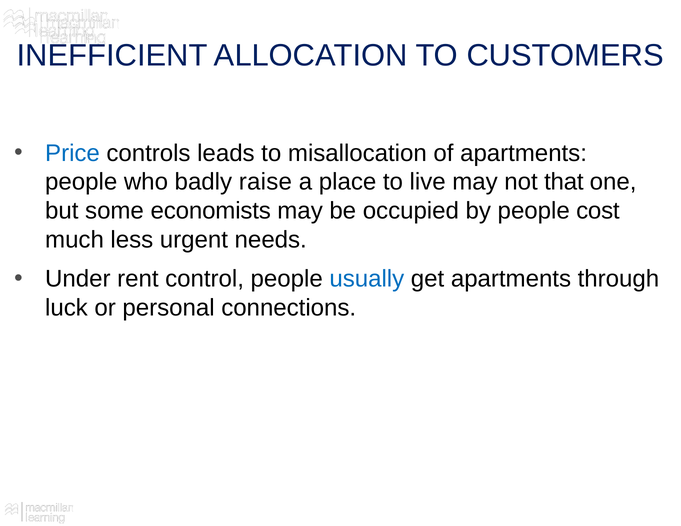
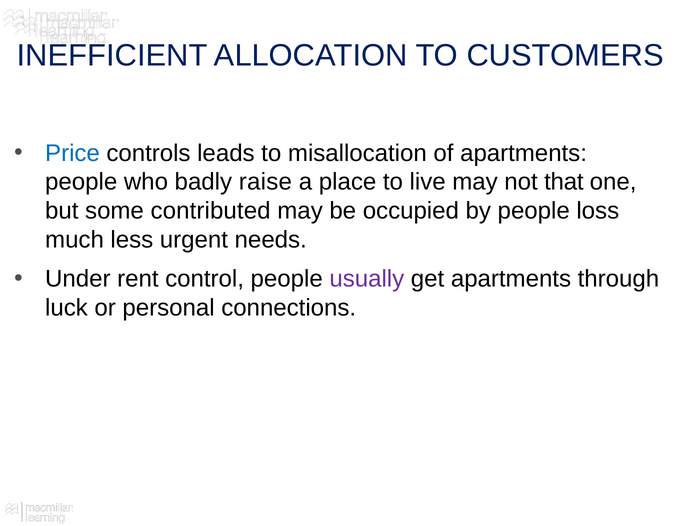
economists: economists -> contributed (211, 211)
cost: cost -> loss (598, 211)
usually colour: blue -> purple (367, 279)
